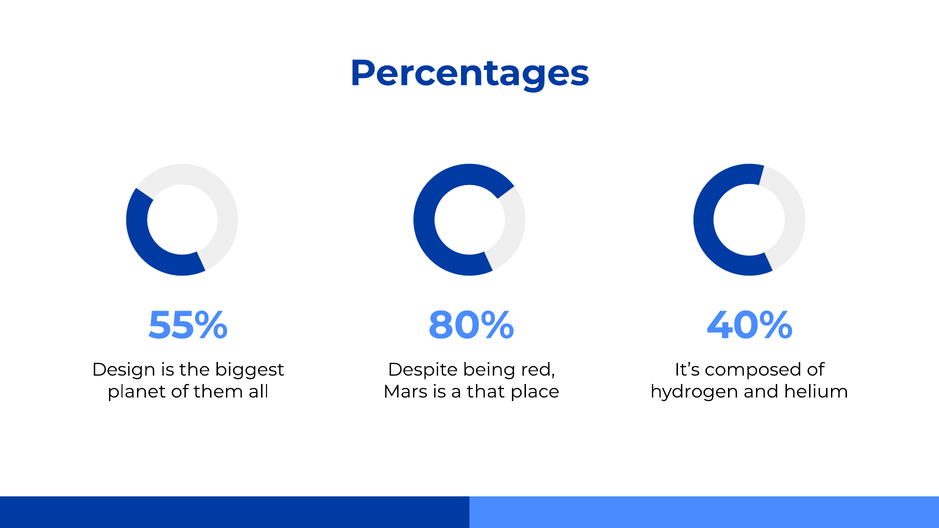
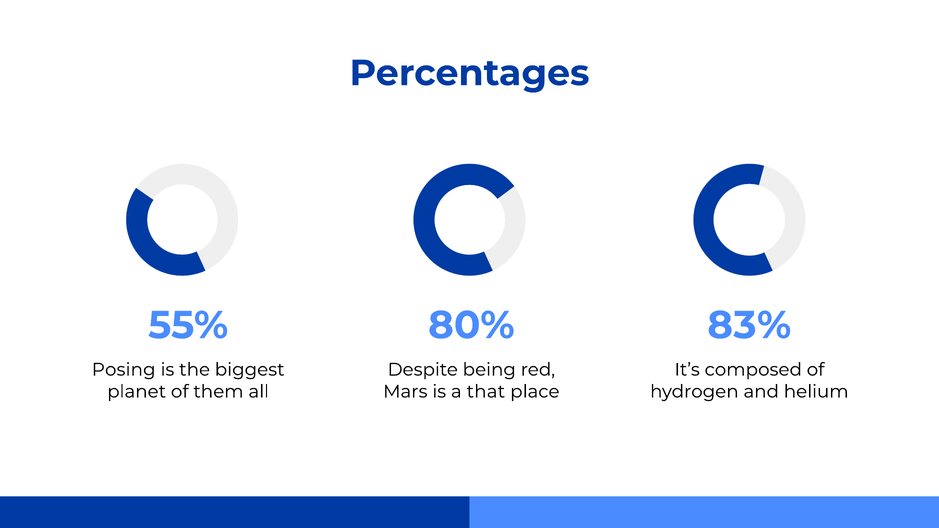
40%: 40% -> 83% (749, 325)
Design: Design -> Posing (124, 370)
